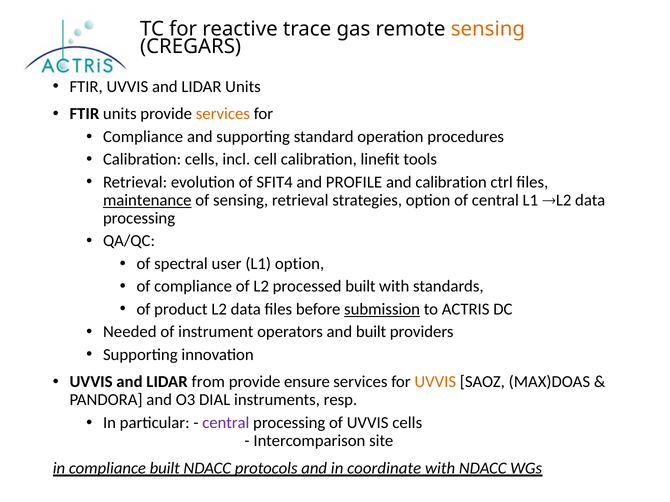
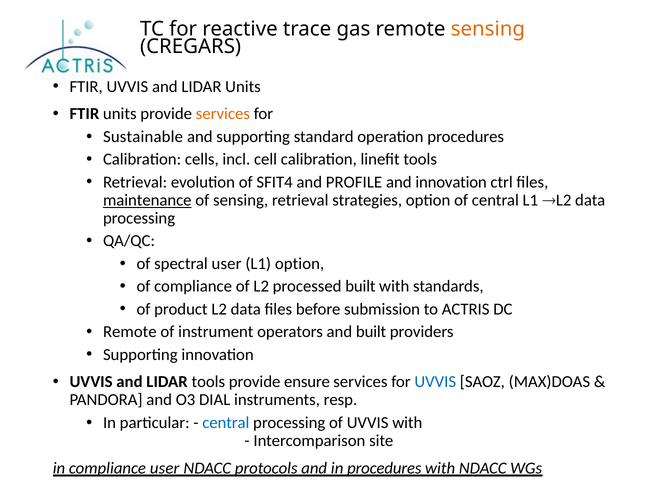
Compliance: Compliance -> Sustainable (143, 137)
and calibration: calibration -> innovation (451, 182)
submission underline: present -> none (382, 309)
Needed: Needed -> Remote (130, 332)
LIDAR from: from -> tools (208, 382)
UVVIS colour: orange -> blue (435, 382)
central colour: purple -> blue (226, 423)
UVVIS cells: cells -> with (407, 423)
compliance built: built -> user (165, 469)
in coordinate: coordinate -> procedures (384, 469)
